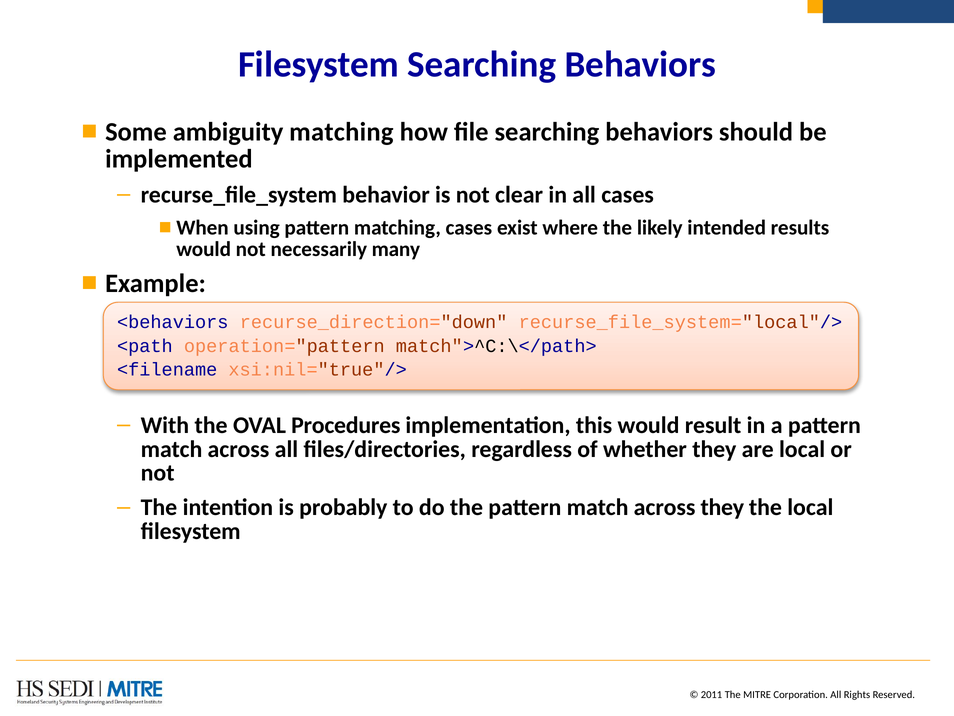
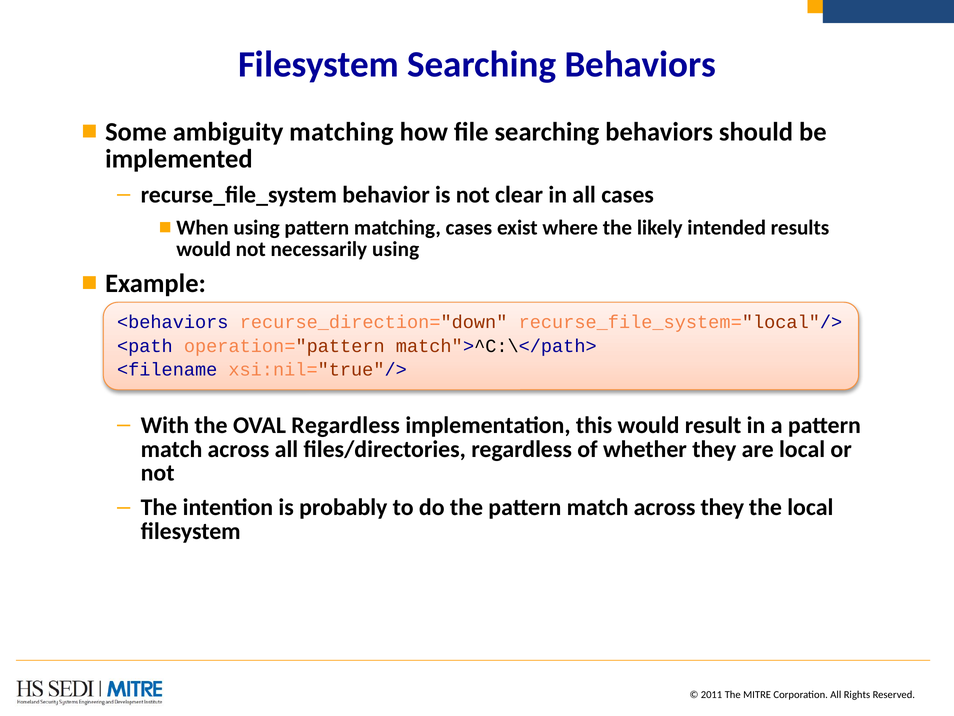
necessarily many: many -> using (396, 249)
OVAL Procedures: Procedures -> Regardless (346, 425)
